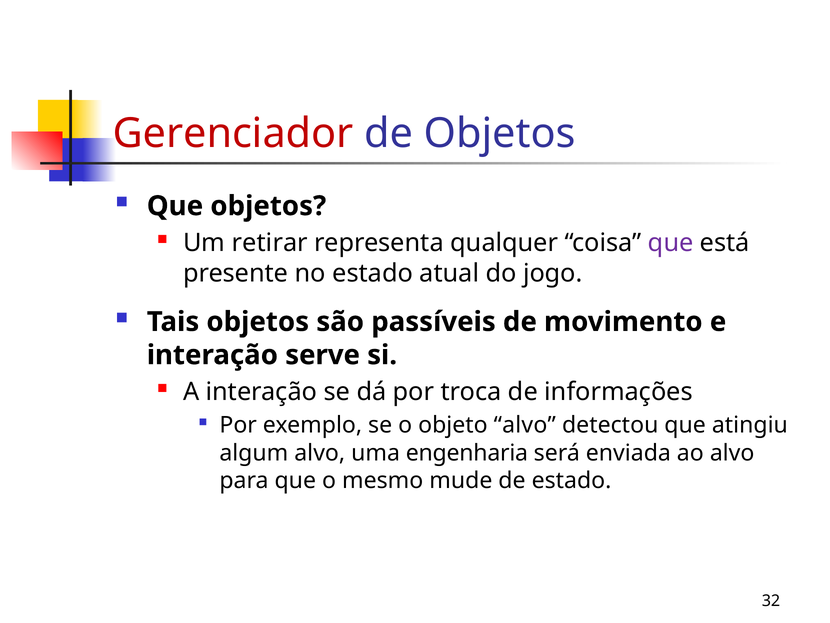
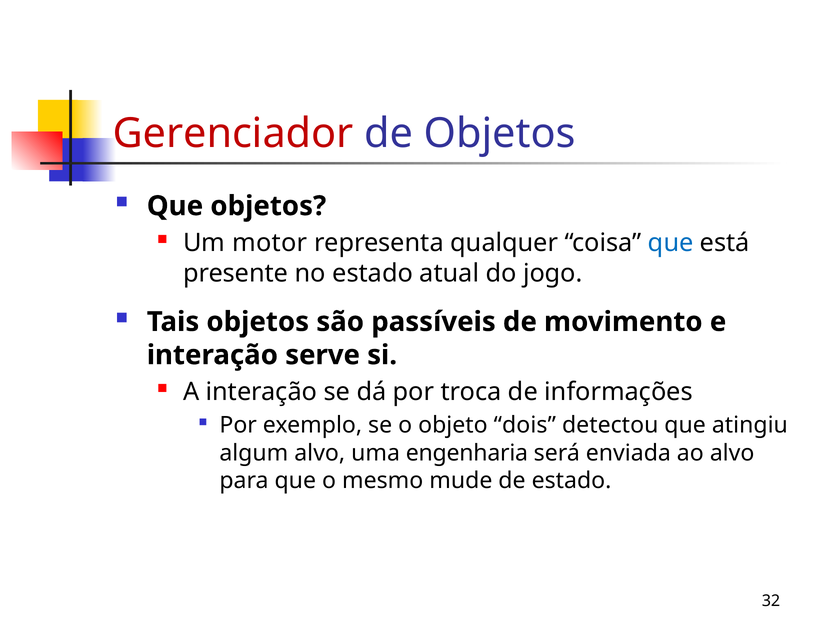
retirar: retirar -> motor (270, 243)
que colour: purple -> blue (671, 243)
objeto alvo: alvo -> dois (525, 425)
